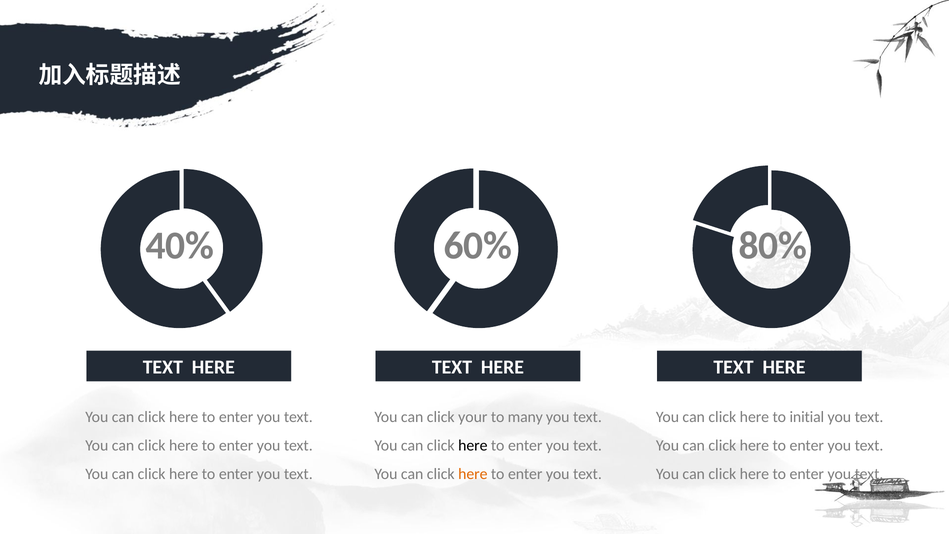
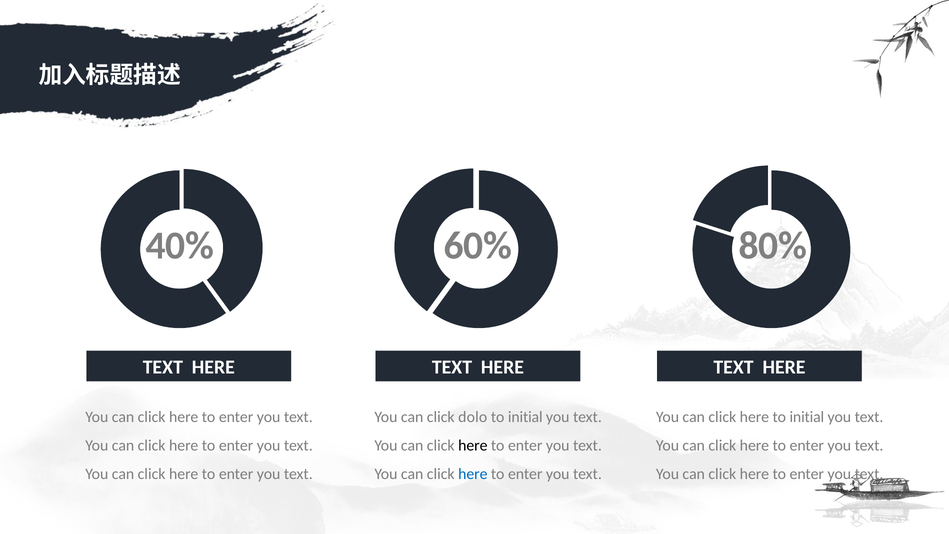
your: your -> dolo (473, 417)
many: many -> initial (525, 417)
here colour: orange -> blue (473, 474)
